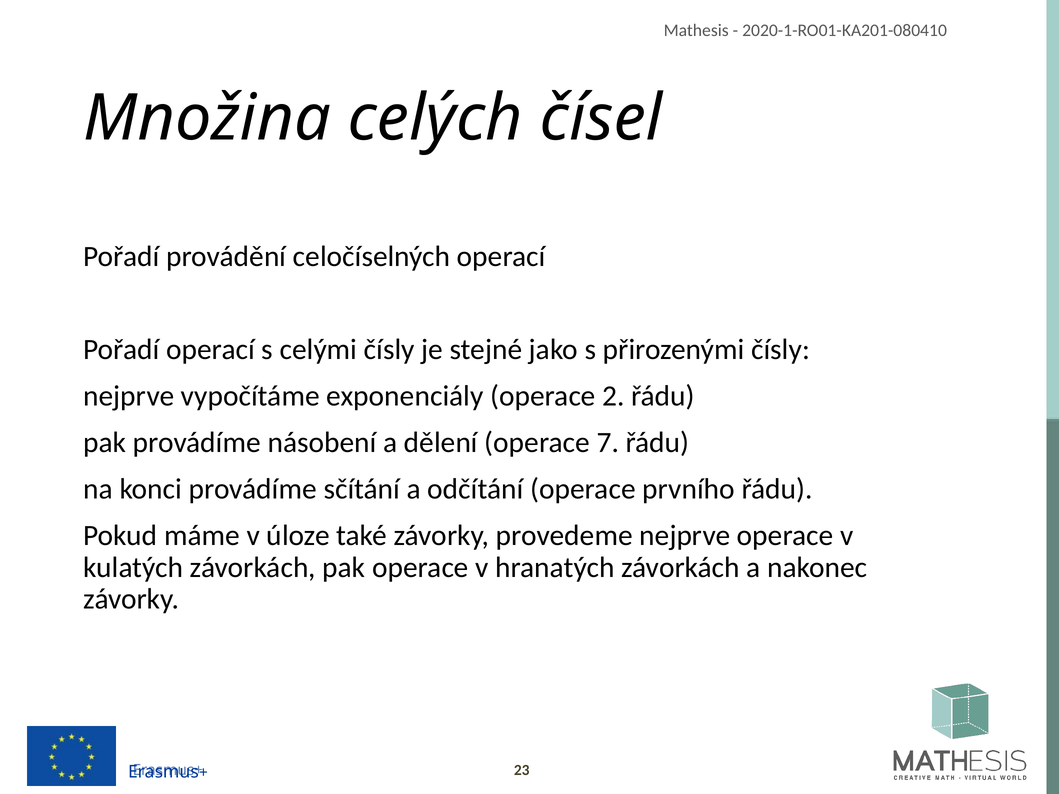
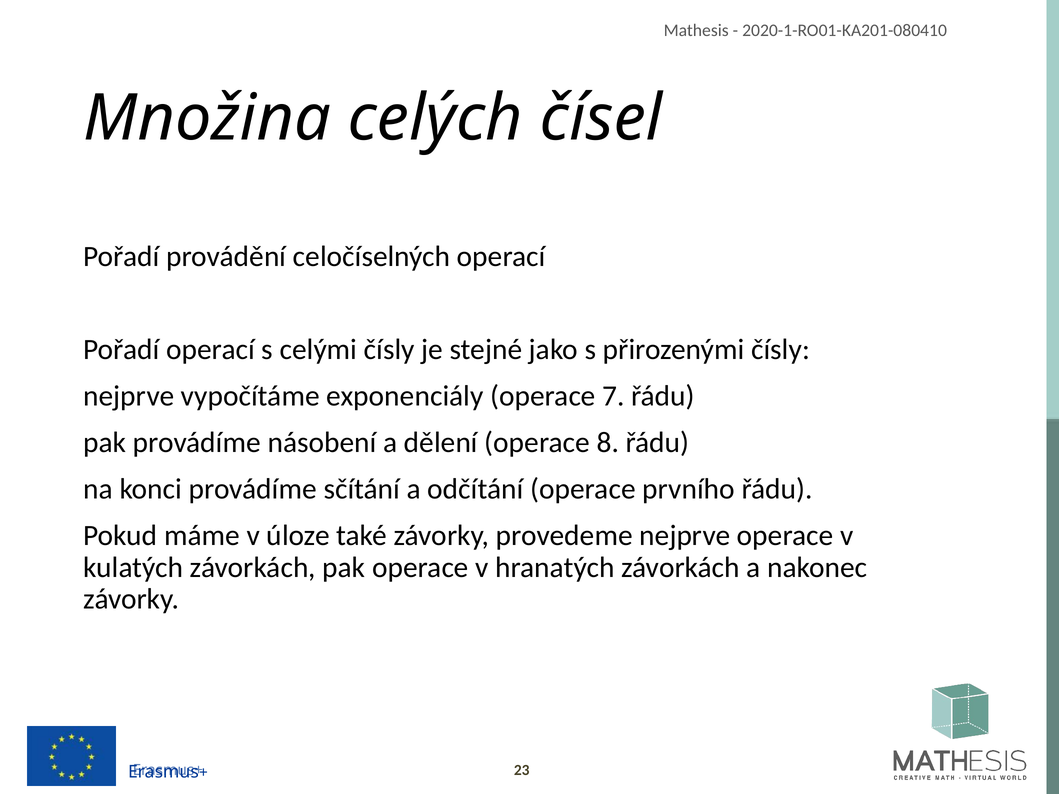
2: 2 -> 7 (613, 396)
7: 7 -> 8 (608, 443)
